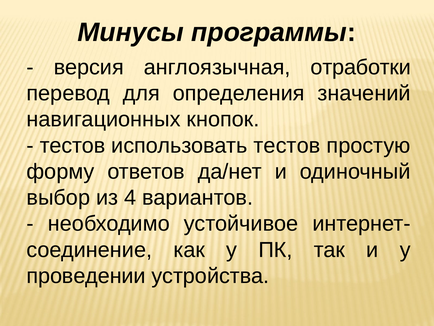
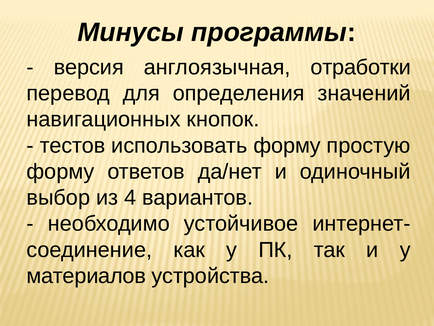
использовать тестов: тестов -> форму (287, 145)
проведении: проведении -> материалов (86, 276)
